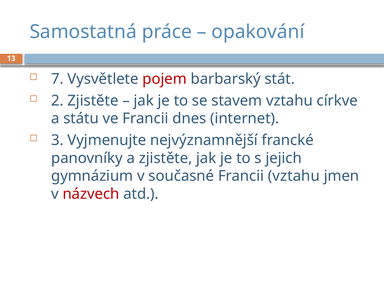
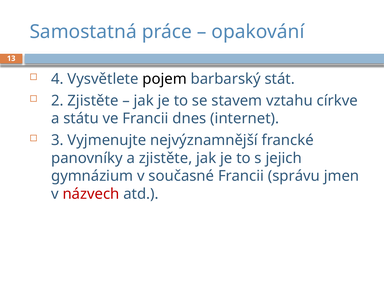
7: 7 -> 4 (57, 79)
pojem colour: red -> black (165, 79)
Francii vztahu: vztahu -> správu (294, 176)
